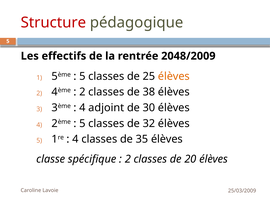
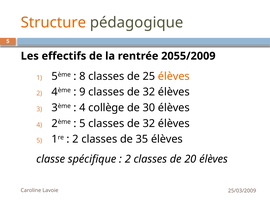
Structure colour: red -> orange (53, 22)
2048/2009: 2048/2009 -> 2055/2009 (188, 56)
5: 5 -> 8 (82, 76)
2: 2 -> 9 (82, 92)
38: 38 -> 32 (149, 92)
adjoint: adjoint -> collège (106, 107)
4: 4 -> 2 (75, 139)
